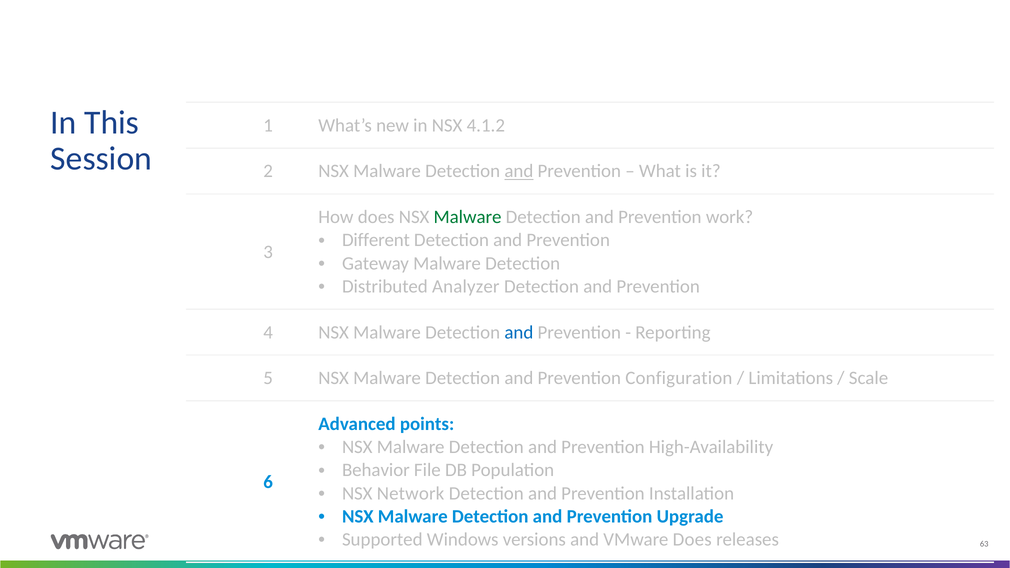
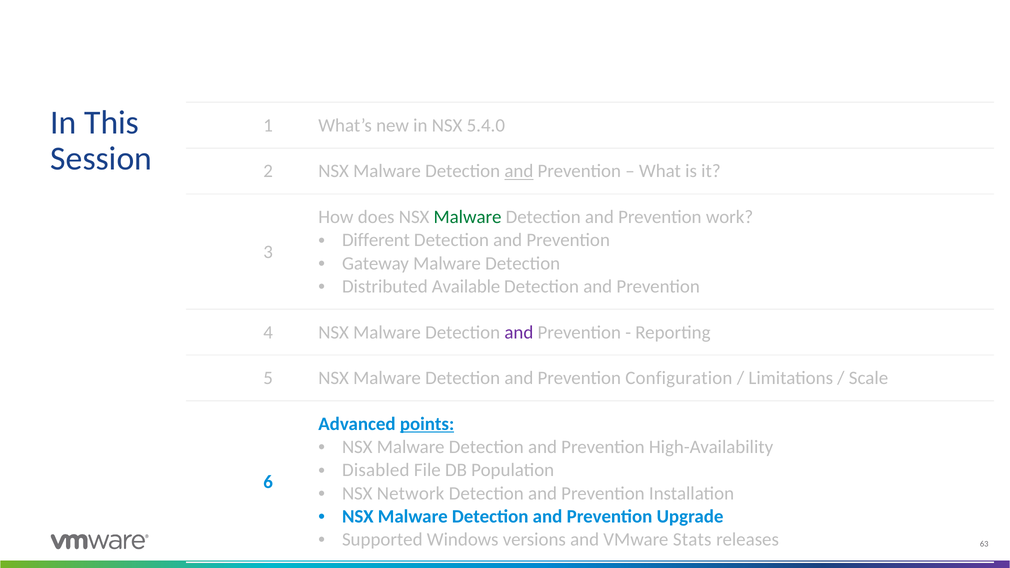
4.1.2: 4.1.2 -> 5.4.0 (486, 125)
Analyzer: Analyzer -> Available (466, 286)
and colour: blue -> purple (519, 332)
points underline: none -> present (427, 424)
Behavior: Behavior -> Disabled (376, 470)
VMware Does: Does -> Stats (692, 540)
